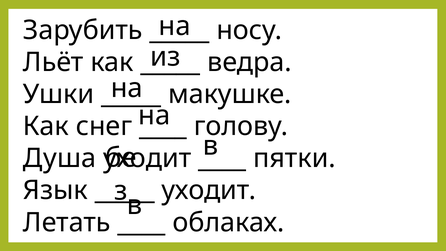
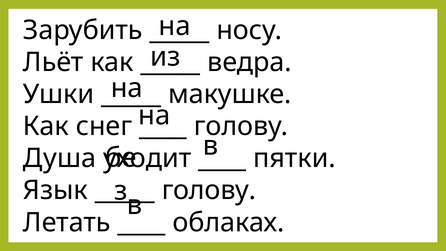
уходит: уходит -> голову (209, 190)
